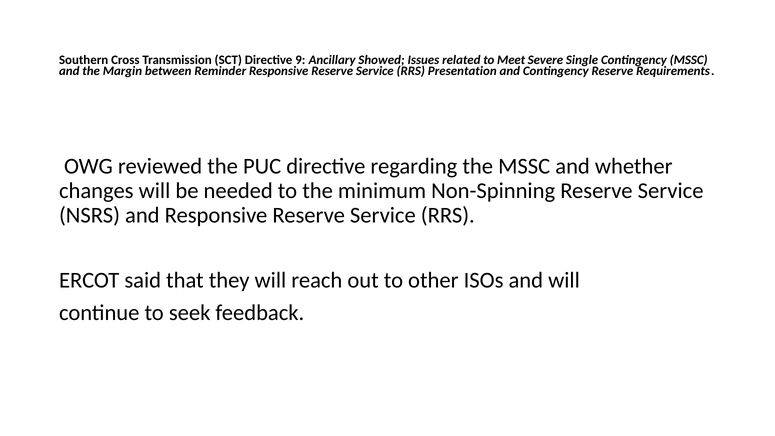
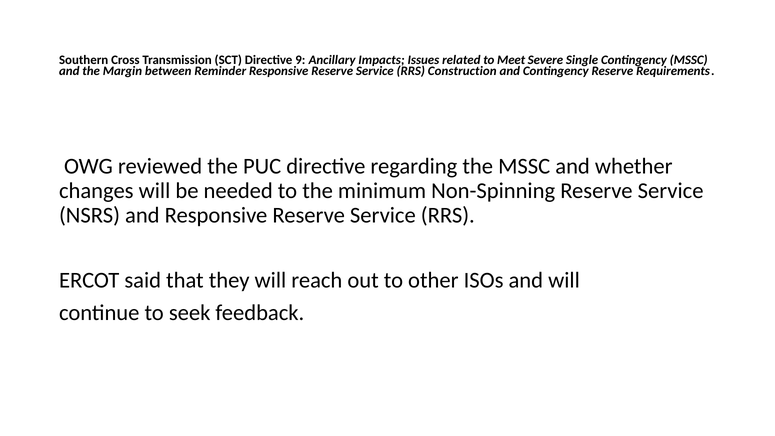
Showed: Showed -> Impacts (381, 60)
Presentation: Presentation -> Construction (462, 71)
